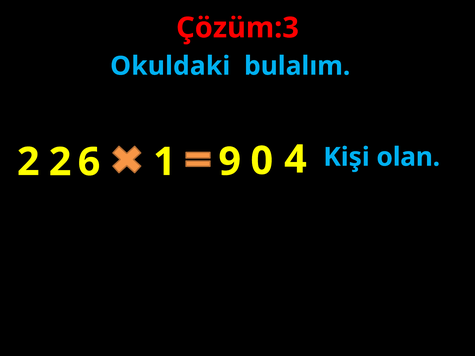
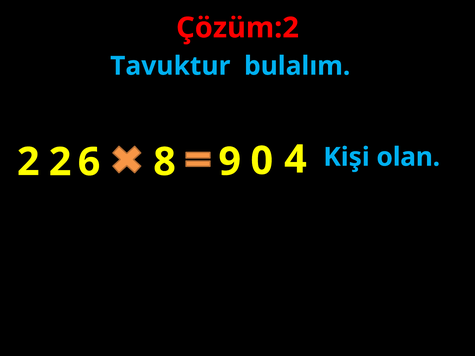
Çözüm:3: Çözüm:3 -> Çözüm:2 (238, 28)
Okuldaki: Okuldaki -> Tavuktur (170, 66)
1: 1 -> 8 (165, 162)
